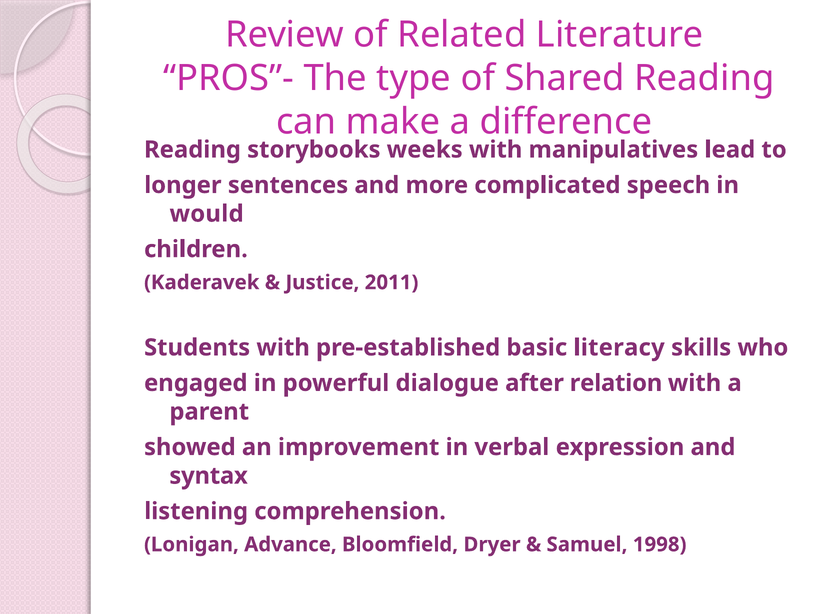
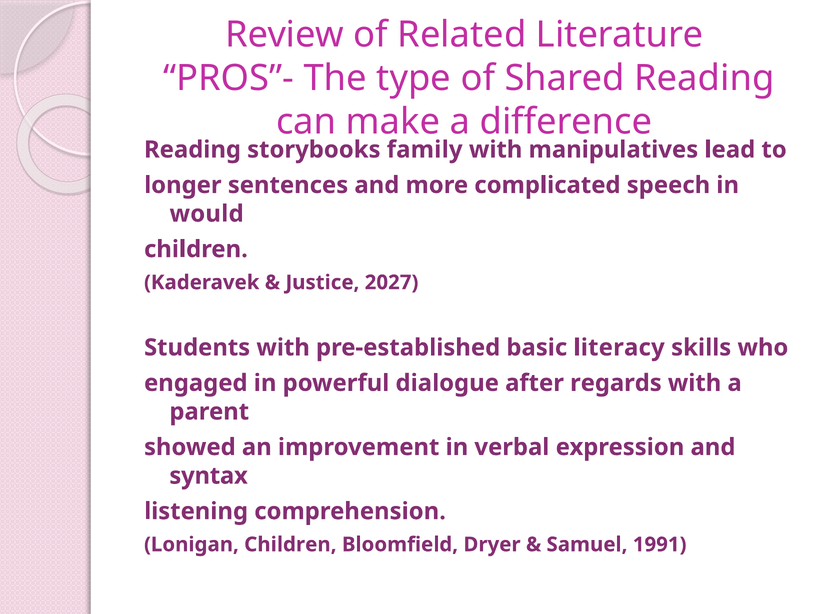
weeks: weeks -> family (425, 150)
2011: 2011 -> 2027 (392, 283)
relation: relation -> regards (616, 383)
Lonigan Advance: Advance -> Children (290, 545)
1998: 1998 -> 1991 (660, 545)
